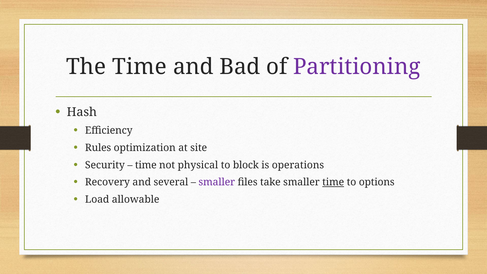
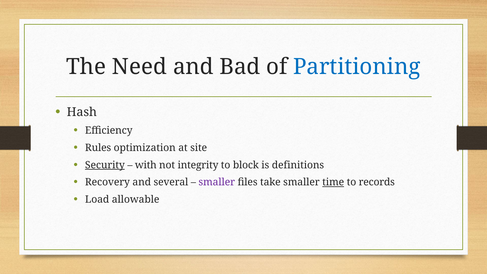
The Time: Time -> Need (139, 67)
Partitioning colour: purple -> blue (357, 67)
Security underline: none -> present (105, 165)
time: time -> with (146, 165)
physical: physical -> integrity (198, 165)
operations: operations -> definitions (298, 165)
options: options -> records (377, 182)
